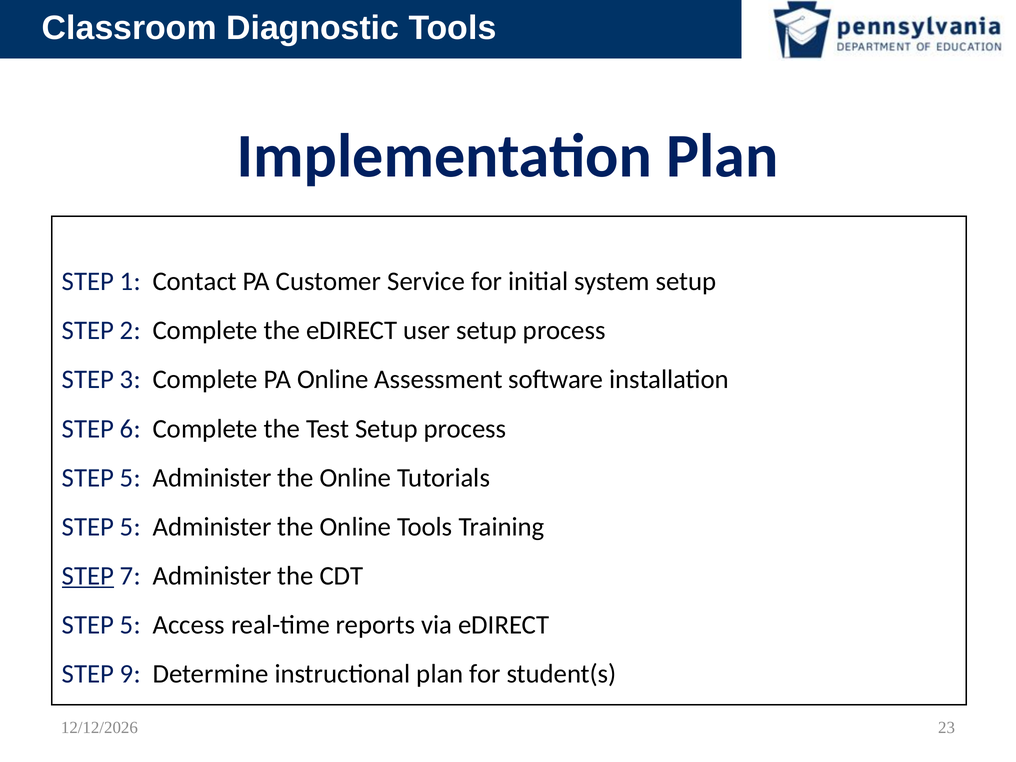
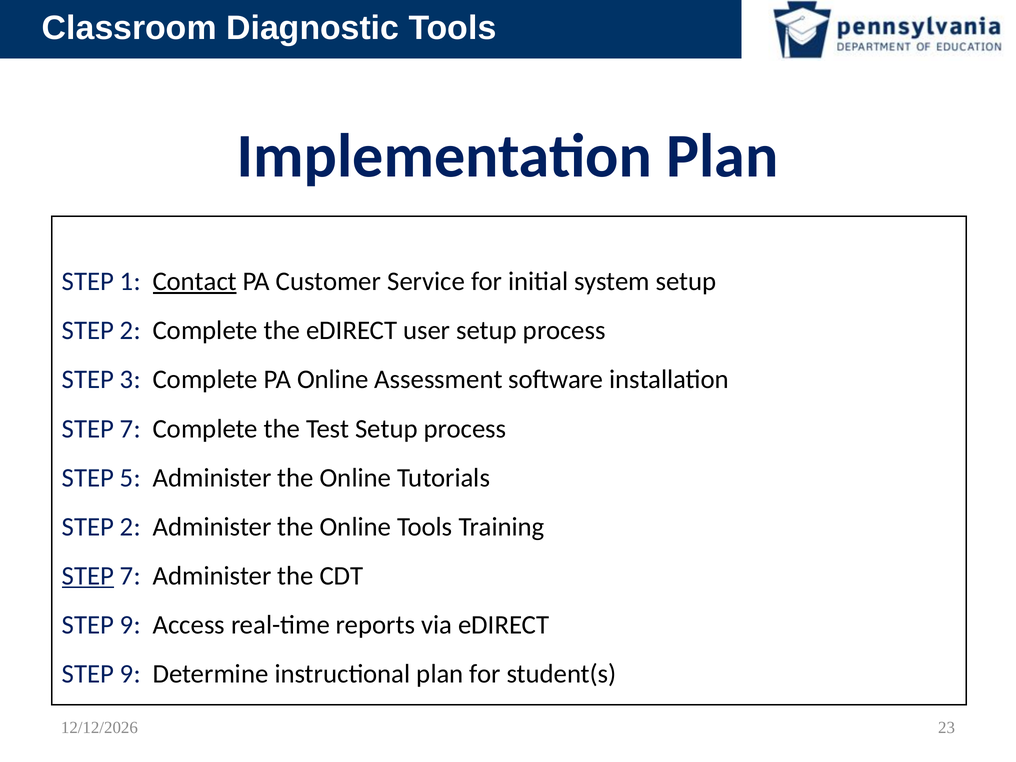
Contact underline: none -> present (195, 281)
6: 6 -> 7 (130, 429)
5: 5 -> 2 (130, 527)
5: 5 -> 9 (130, 625)
